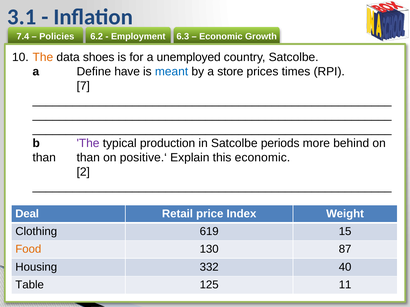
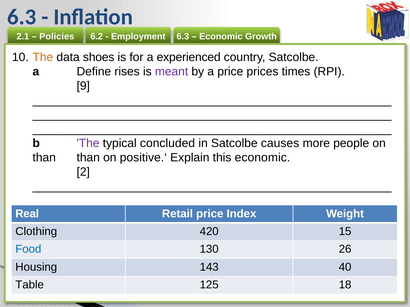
3.1: 3.1 -> 6.3 (22, 17)
7.4: 7.4 -> 2.1 (23, 37)
unemployed: unemployed -> experienced (189, 57)
have: have -> rises (127, 72)
meant colour: blue -> purple (172, 72)
a store: store -> price (230, 72)
7: 7 -> 9 (83, 86)
production: production -> concluded (168, 143)
periods: periods -> causes (280, 143)
behind: behind -> people (351, 143)
Deal: Deal -> Real (27, 214)
619: 619 -> 420 (209, 232)
Food colour: orange -> blue (28, 250)
87: 87 -> 26 (345, 250)
332: 332 -> 143 (209, 267)
11: 11 -> 18 (345, 285)
